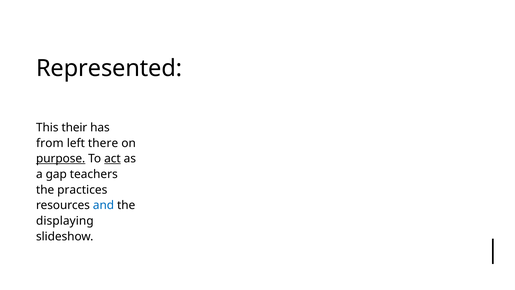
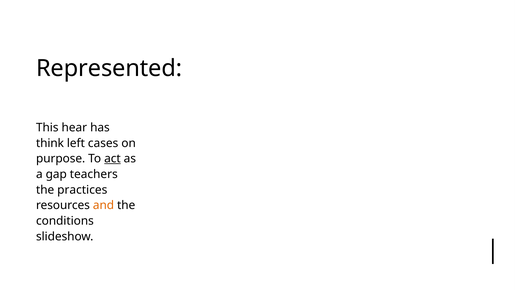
their: their -> hear (74, 127)
from: from -> think (50, 143)
there: there -> cases (103, 143)
purpose underline: present -> none (61, 159)
and colour: blue -> orange (103, 205)
displaying: displaying -> conditions (65, 221)
